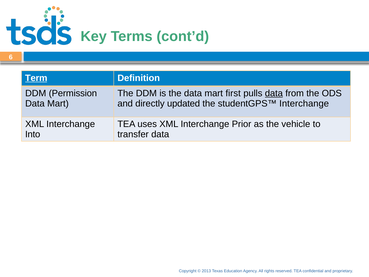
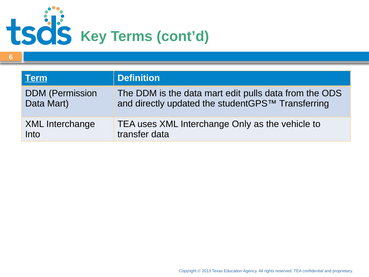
mart first: first -> edit (233, 93)
data underline: present -> none (274, 93)
studentGPS™ Interchange: Interchange -> Transferring (304, 104)
Prior: Prior -> Only (242, 124)
